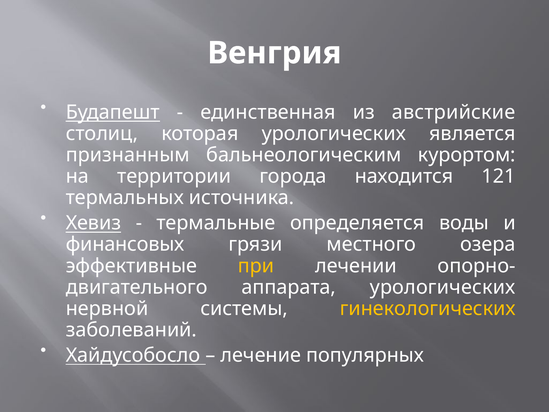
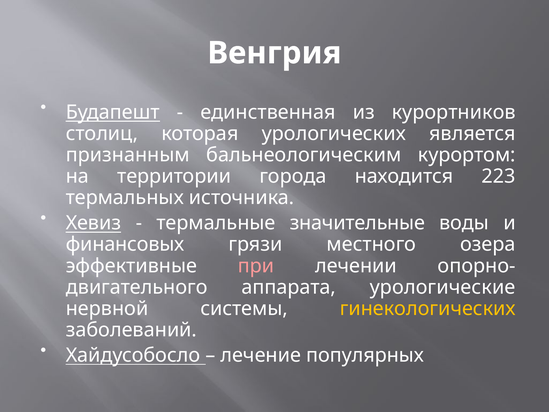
австрийские: австрийские -> курортников (454, 112)
121: 121 -> 223 (499, 176)
определяется: определяется -> значительные (357, 223)
при colour: yellow -> pink (256, 266)
аппарата урологических: урологических -> урологические (443, 287)
